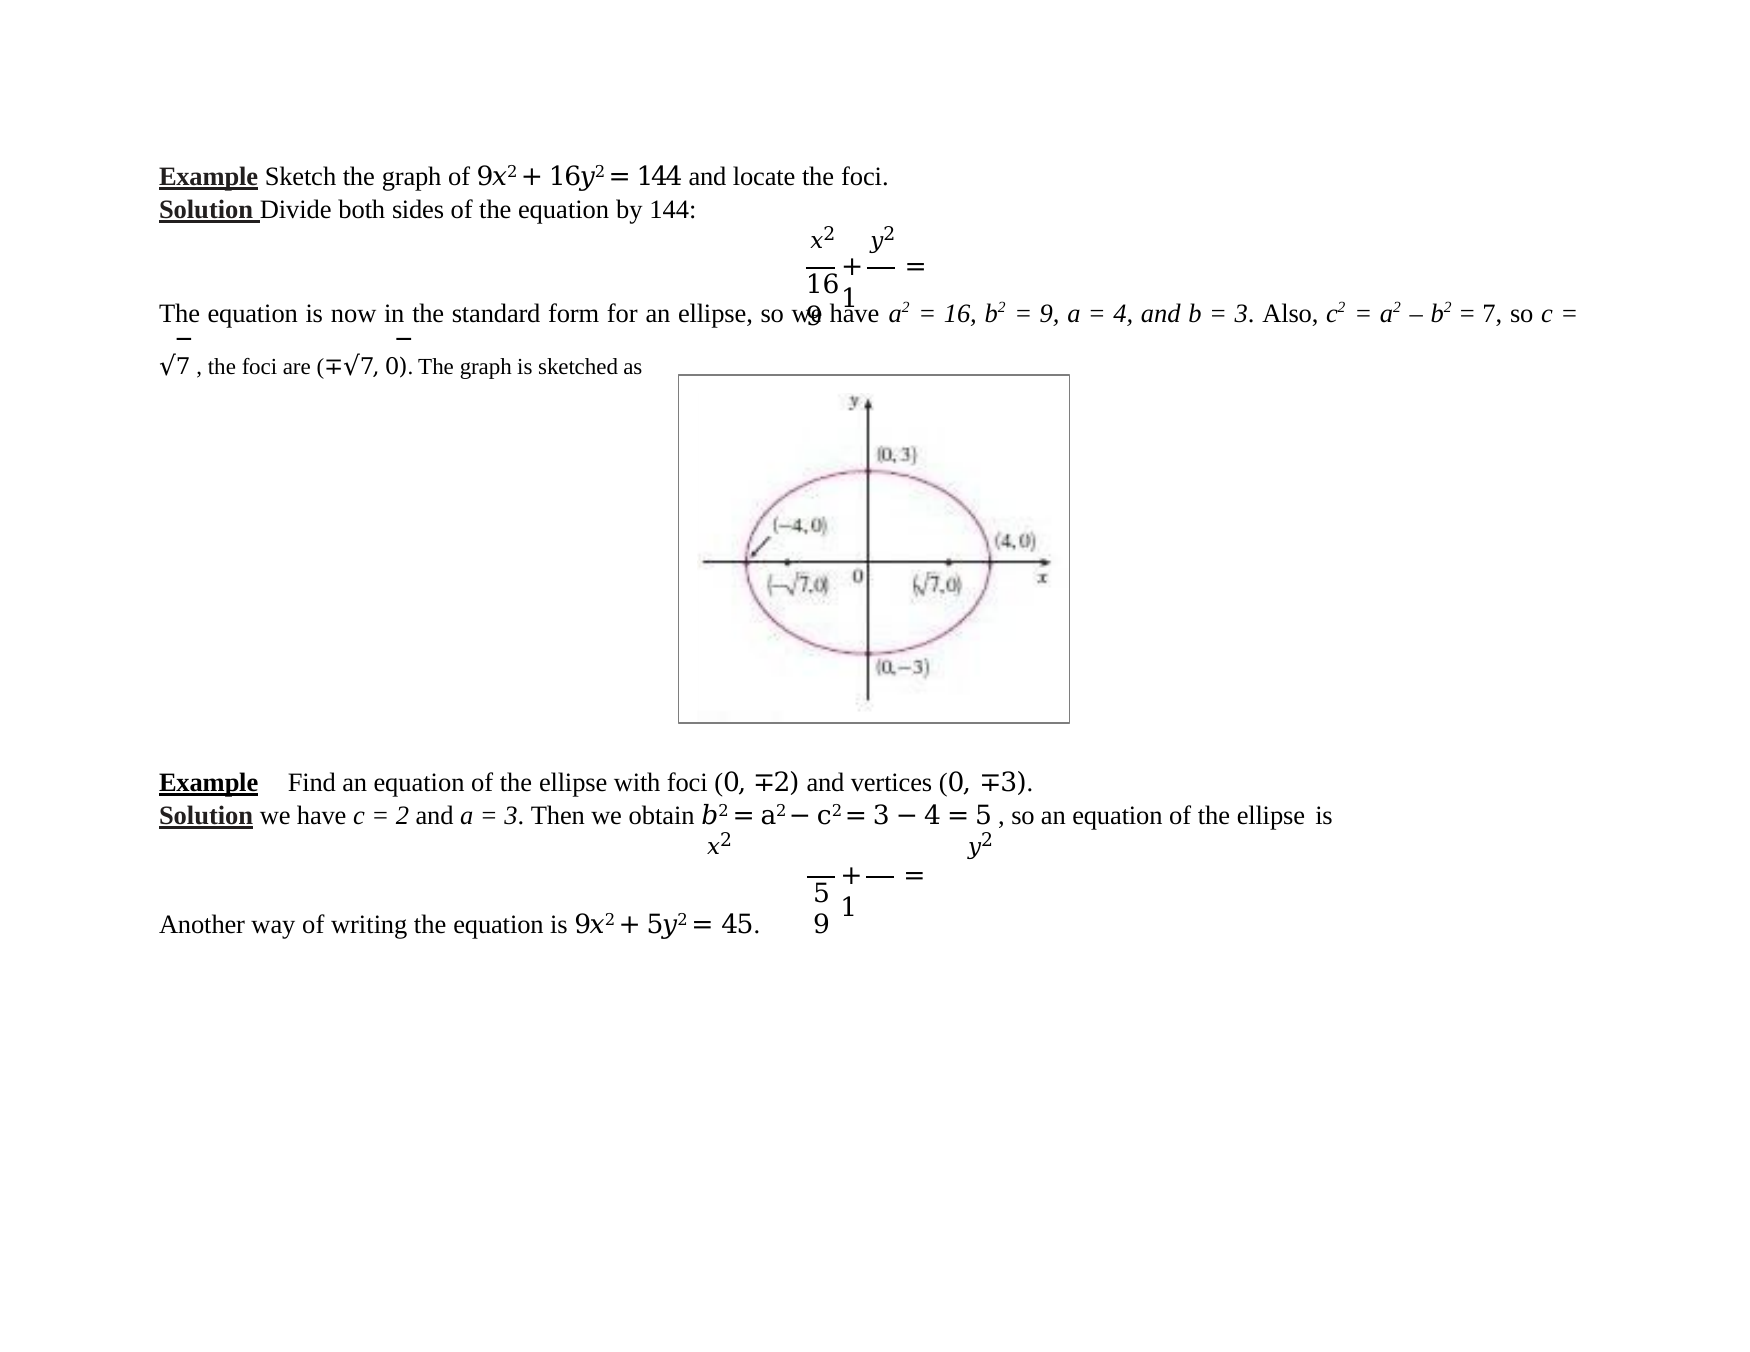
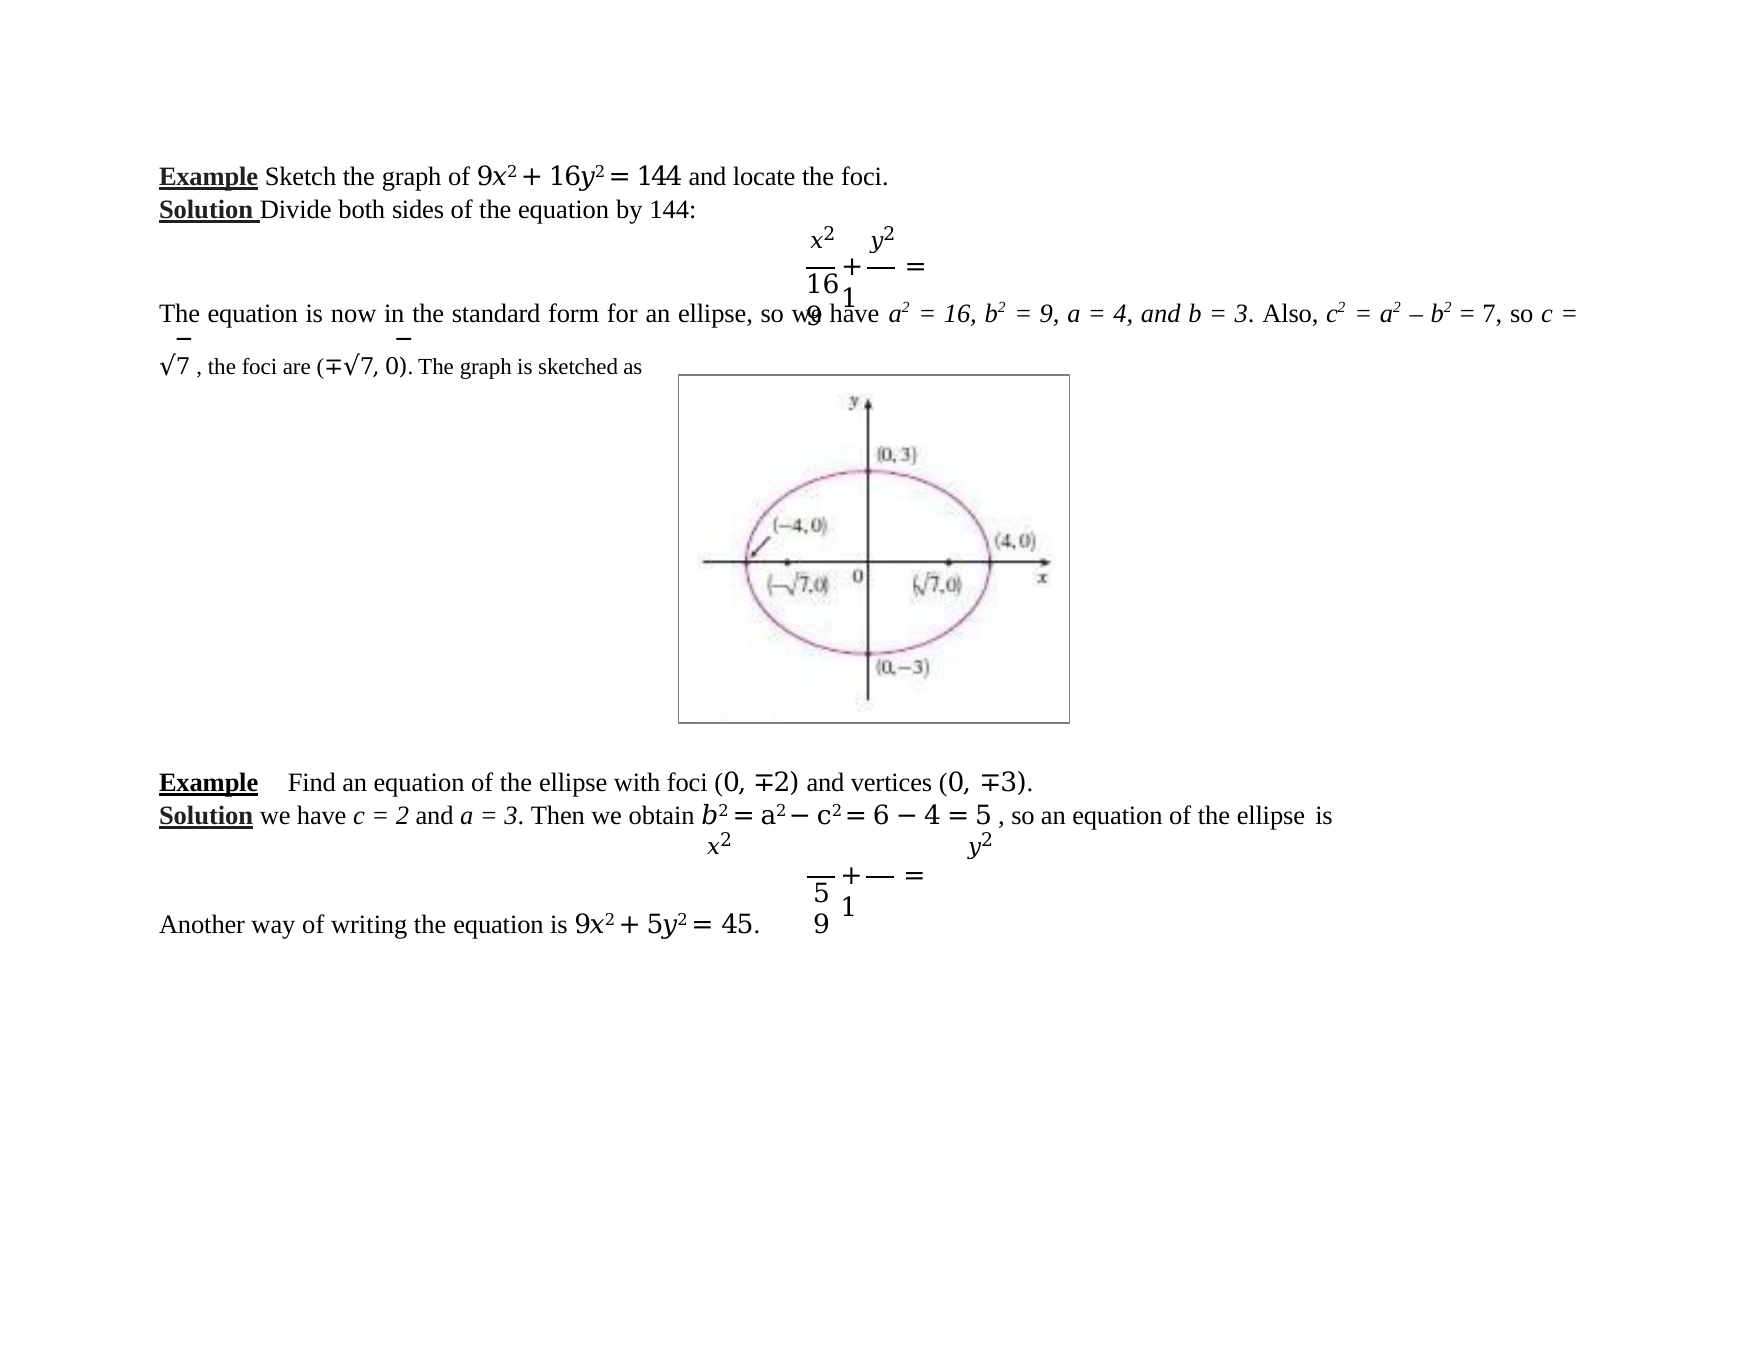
3: 3 -> 6 (881, 816)
